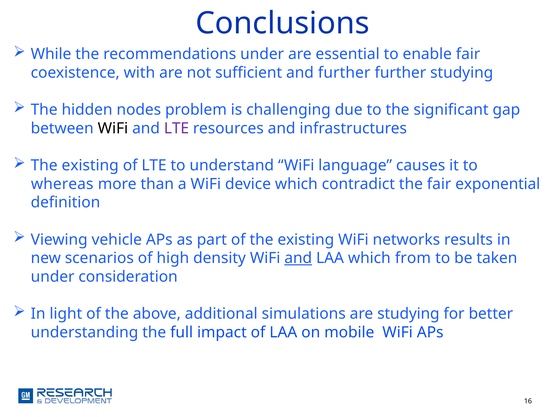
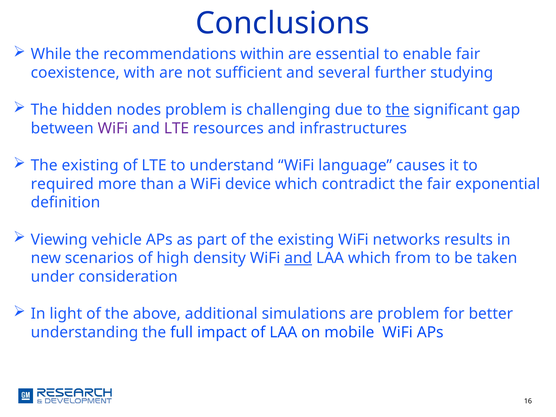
recommendations under: under -> within (262, 54)
and further: further -> several (344, 73)
the underline: none -> present (398, 110)
WiFi colour: black -> purple (113, 128)
whereas: whereas -> required (62, 184)
are studying: studying -> problem (408, 314)
